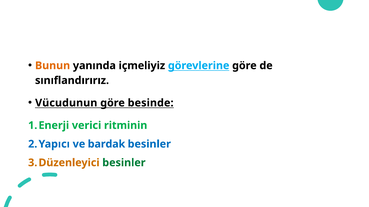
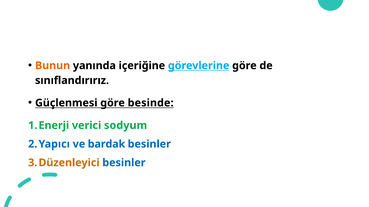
içmeliyiz: içmeliyiz -> içeriğine (142, 66)
Vücudunun: Vücudunun -> Güçlenmesi (66, 103)
ritminin: ritminin -> sodyum (126, 126)
besinler colour: green -> blue (124, 163)
